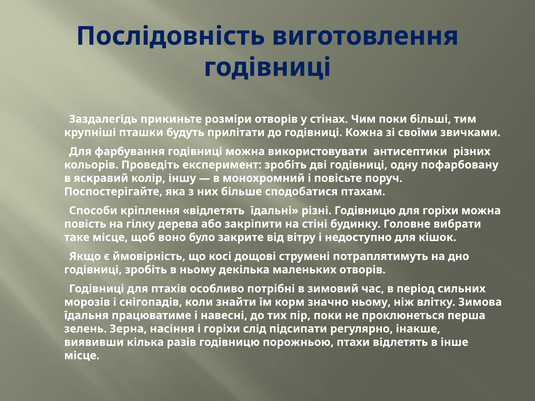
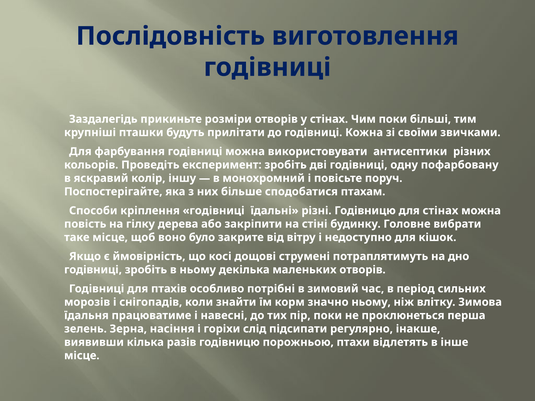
кріплення відлетять: відлетять -> годівниці (214, 211)
для горіхи: горіхи -> стінах (440, 211)
